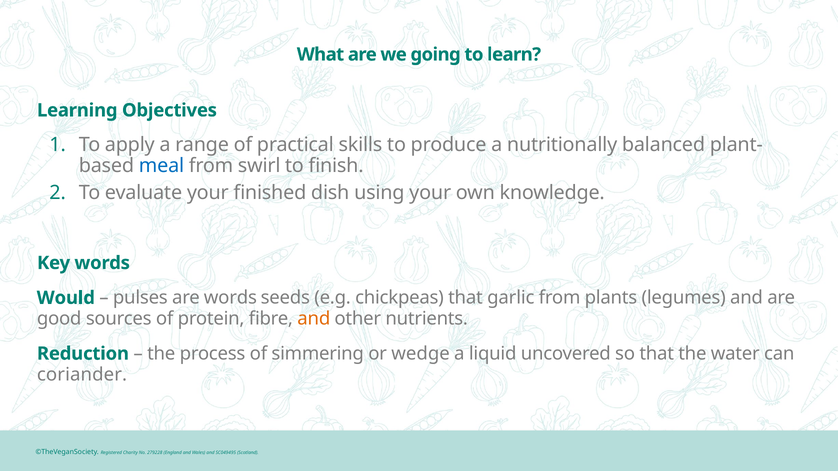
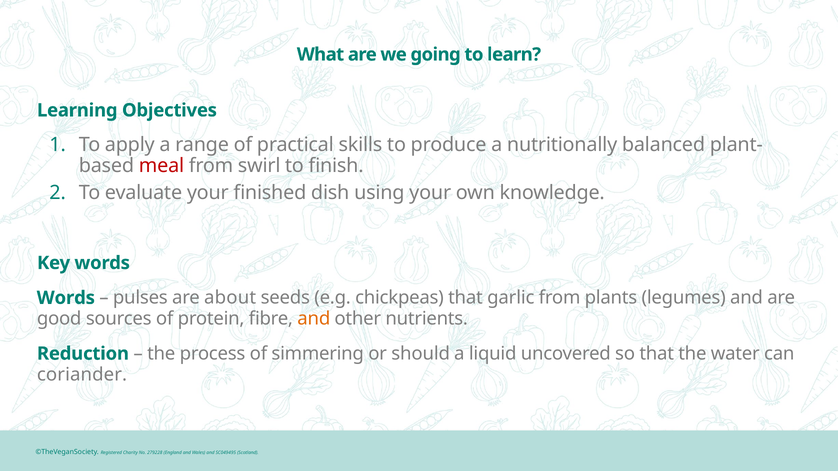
meal colour: blue -> red (161, 166)
Would: Would -> Words (66, 298)
are words: words -> about (230, 298)
wedge: wedge -> should (421, 354)
